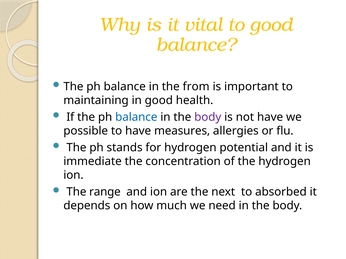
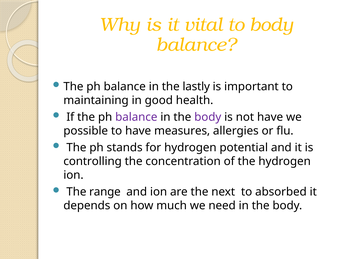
to good: good -> body (271, 25)
from: from -> lastly (196, 87)
balance colour: blue -> purple (136, 117)
immediate: immediate -> controlling (93, 162)
